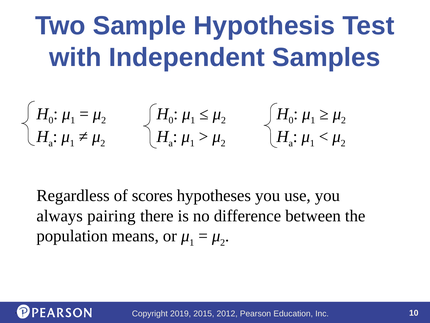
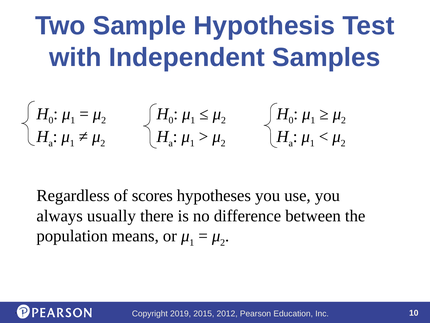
pairing: pairing -> usually (111, 216)
